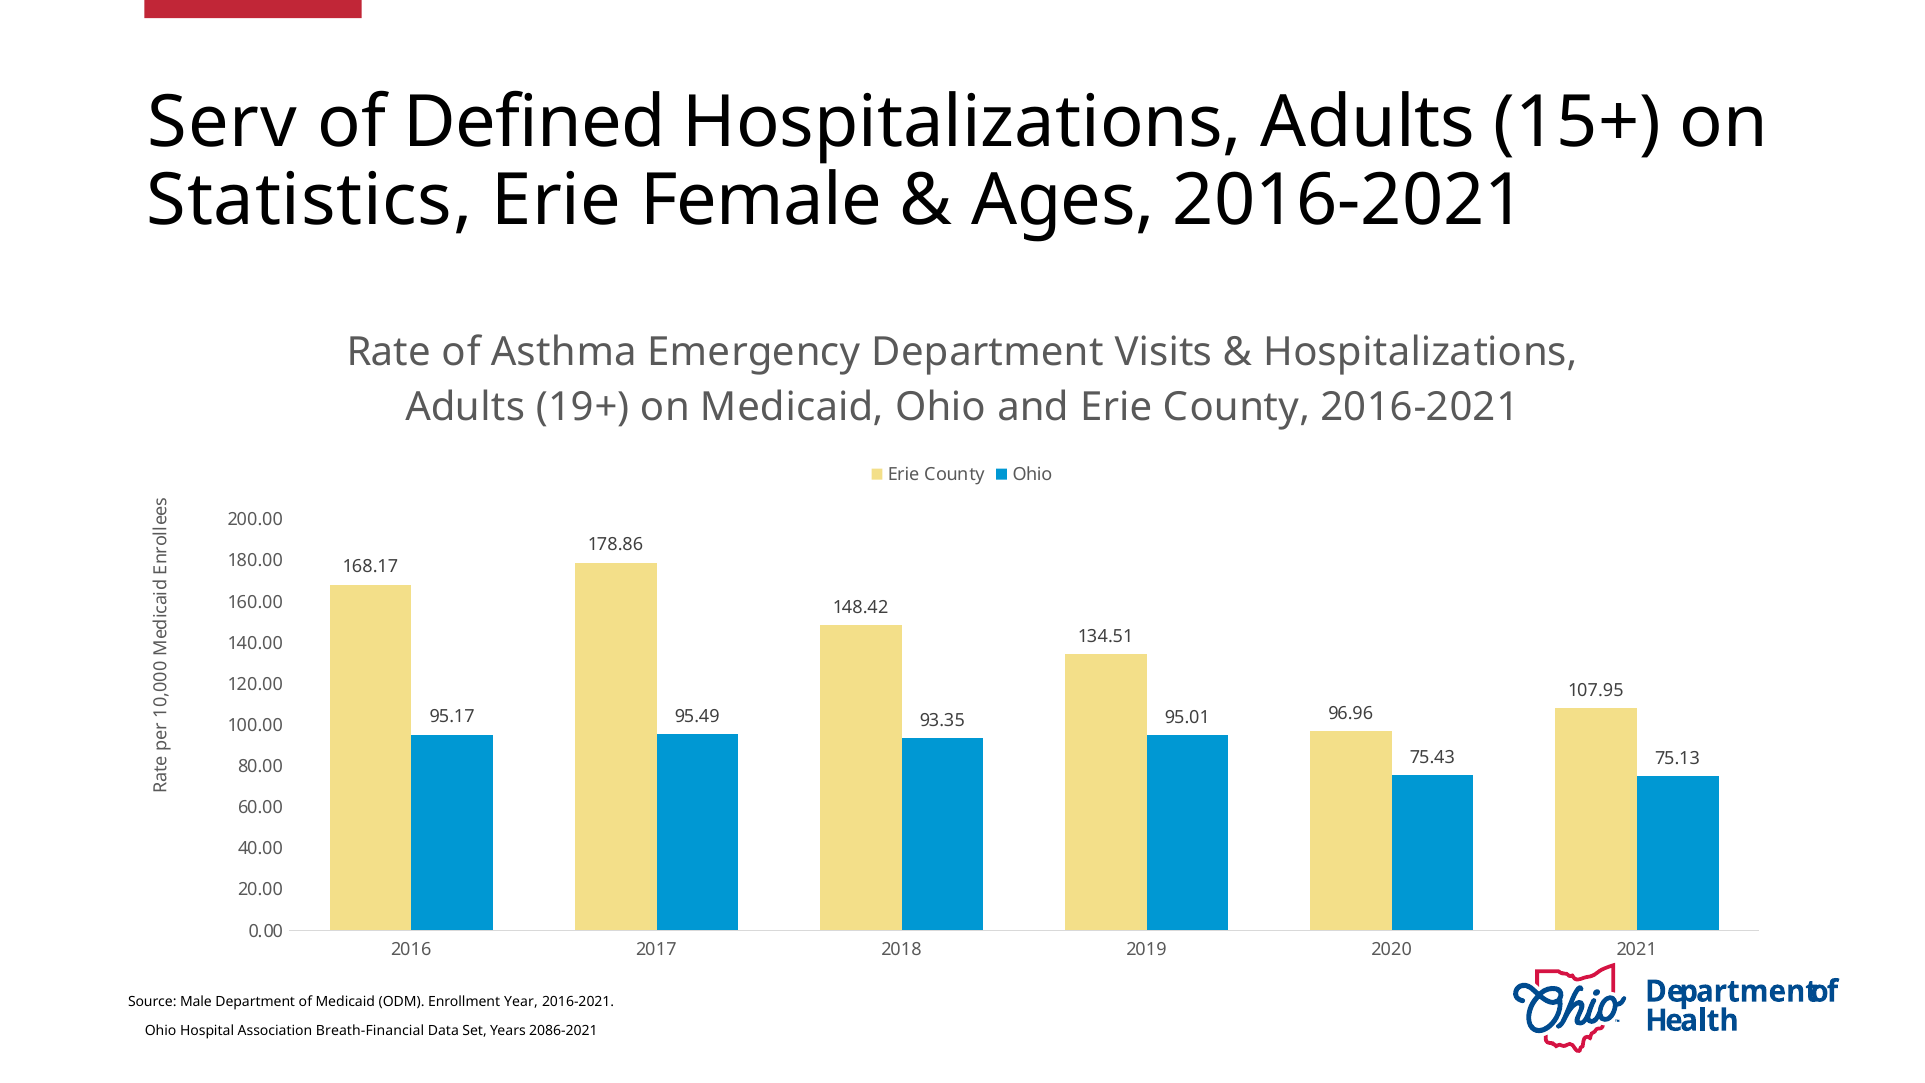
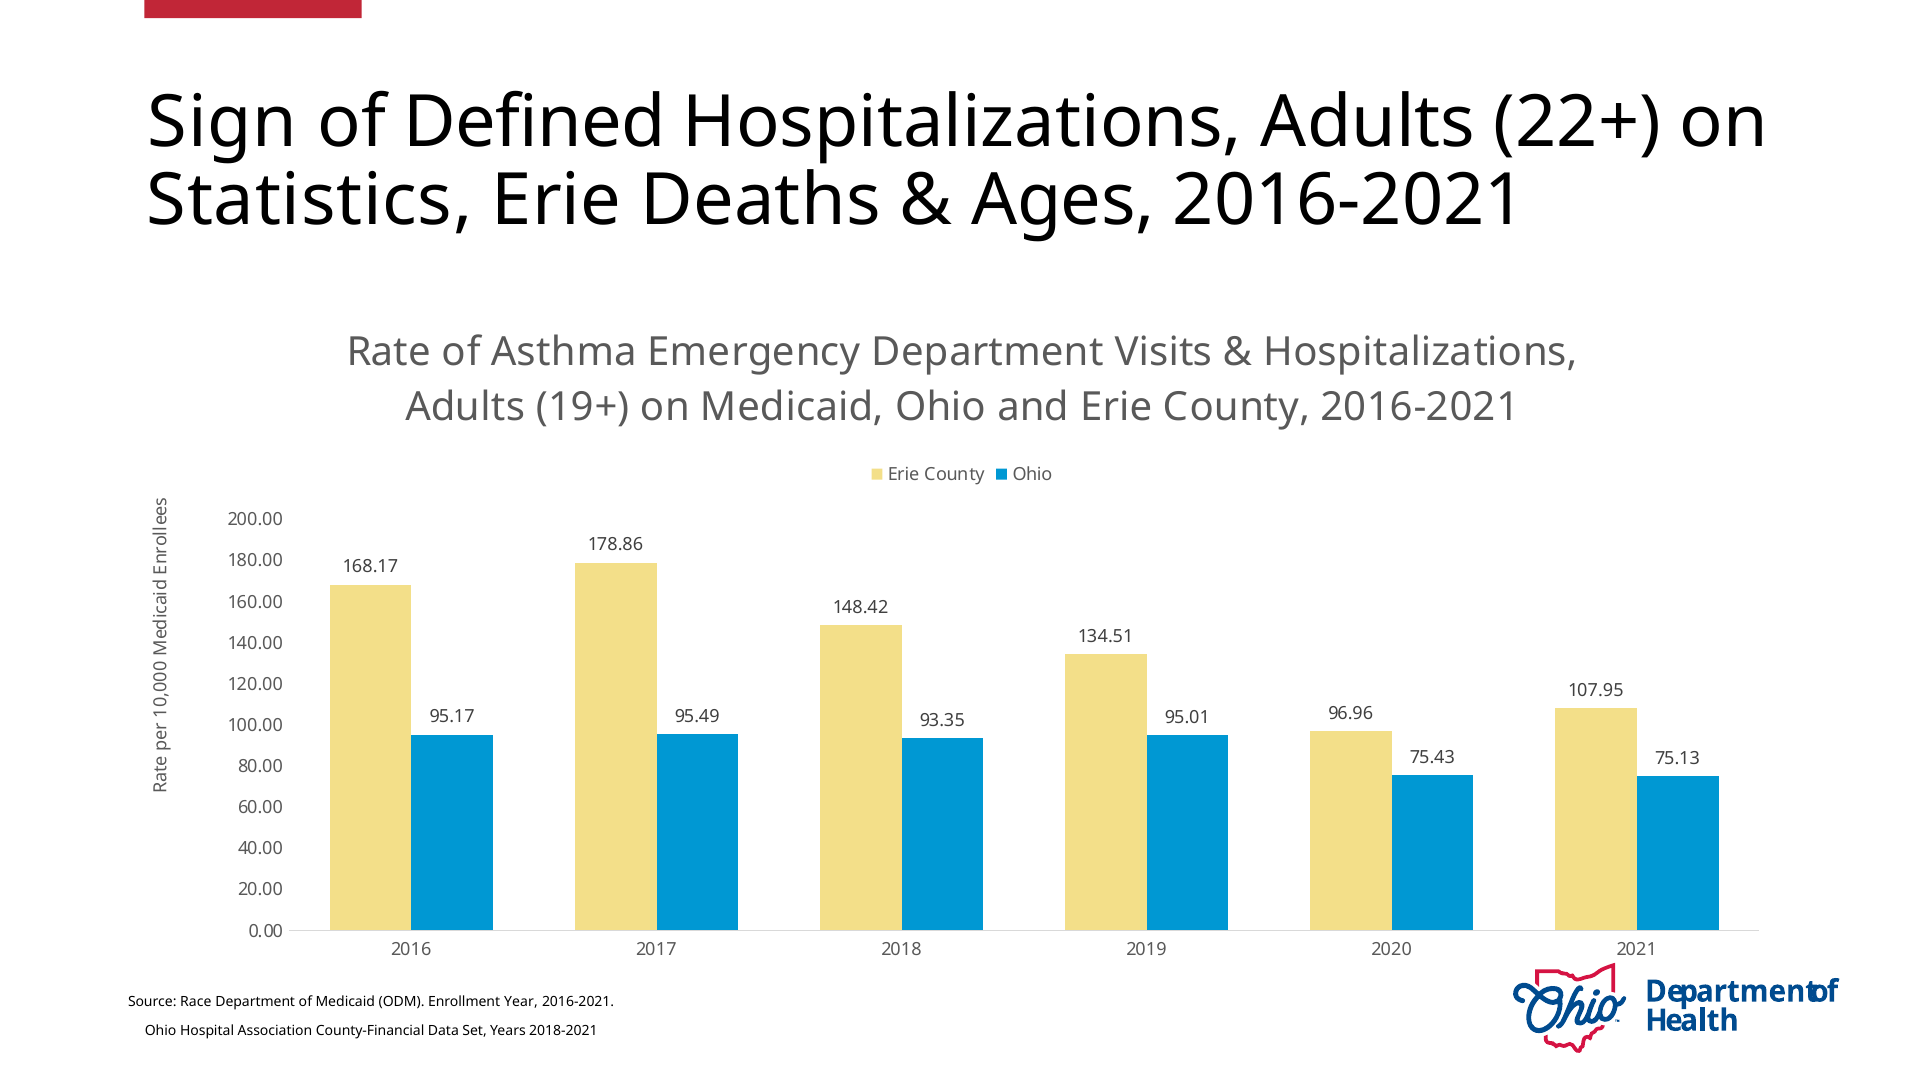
Serv: Serv -> Sign (222, 123)
15+: 15+ -> 22+ (1577, 123)
Female: Female -> Deaths (760, 201)
Male: Male -> Race (196, 1002)
Breath-Financial: Breath-Financial -> County-Financial (370, 1031)
2086-2021: 2086-2021 -> 2018-2021 (563, 1031)
